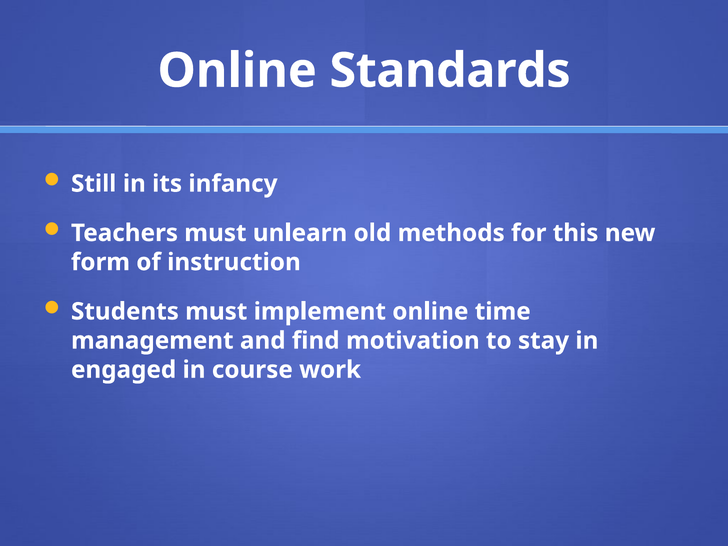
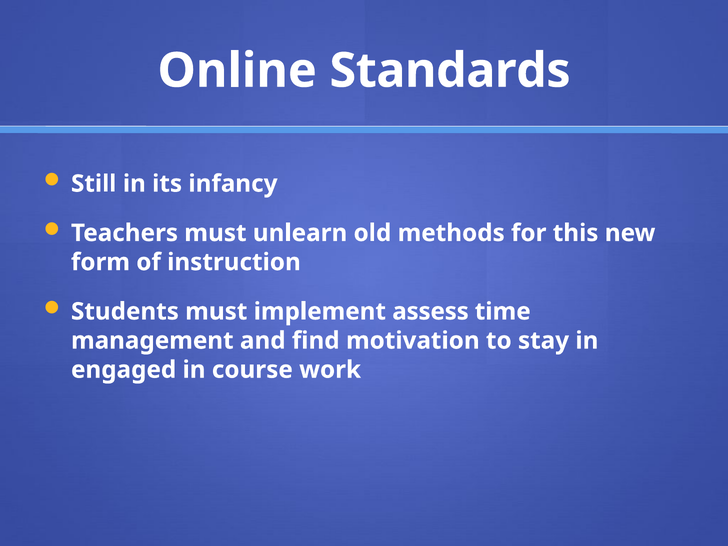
implement online: online -> assess (431, 312)
